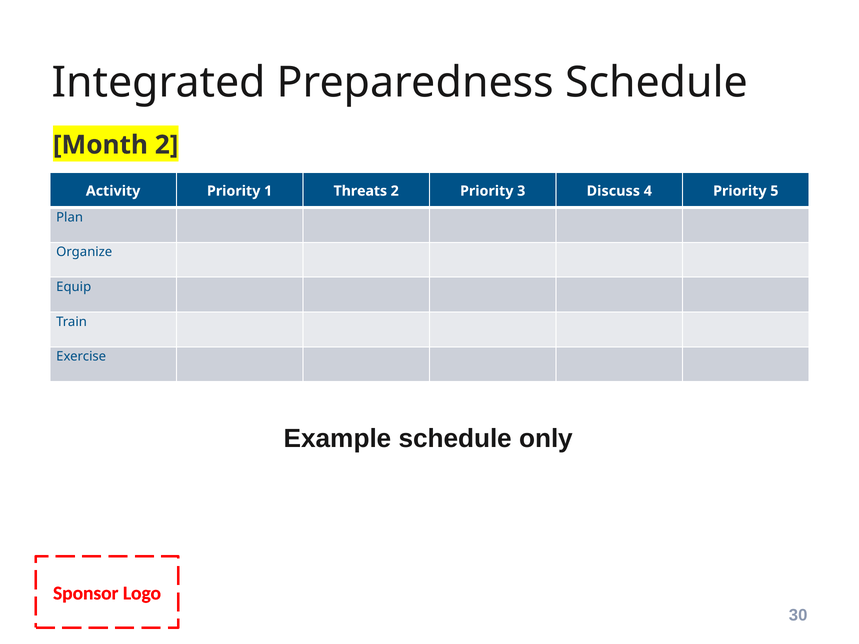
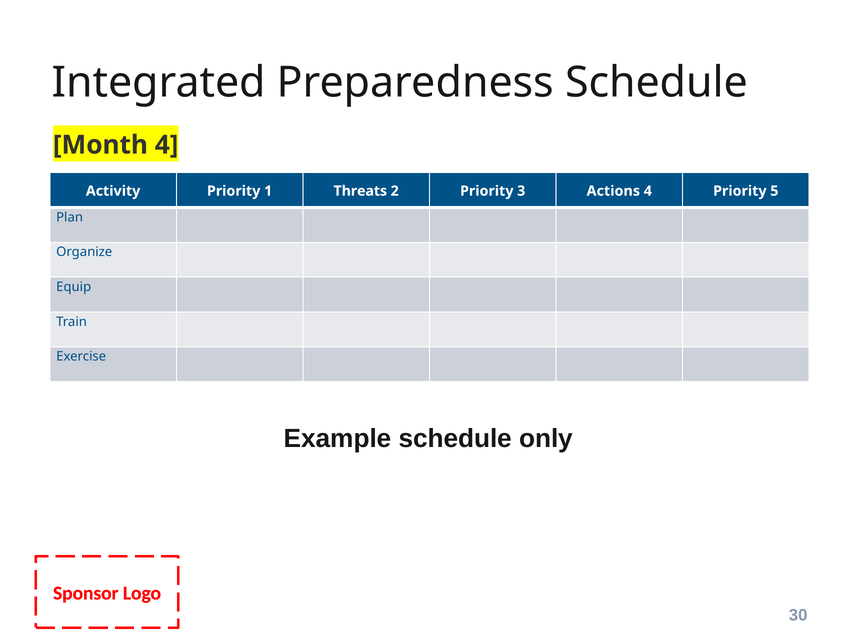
Month 2: 2 -> 4 (167, 145)
Discuss: Discuss -> Actions (613, 191)
